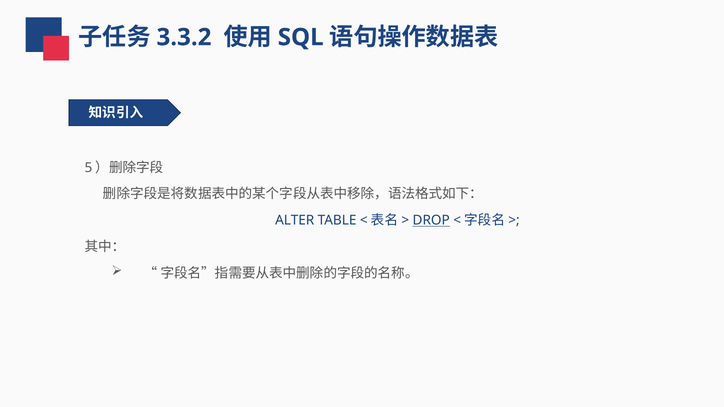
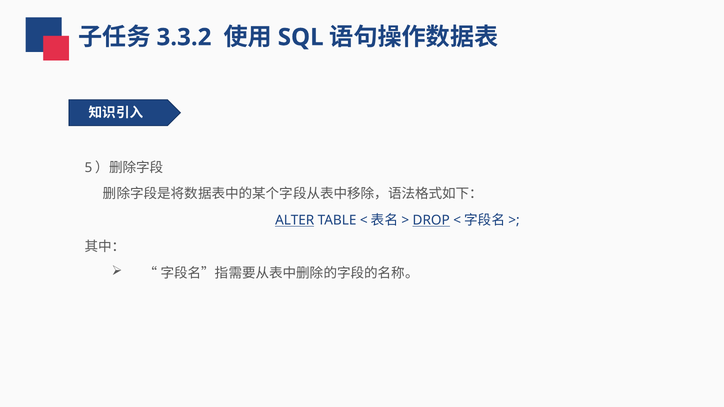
ALTER underline: none -> present (295, 221)
